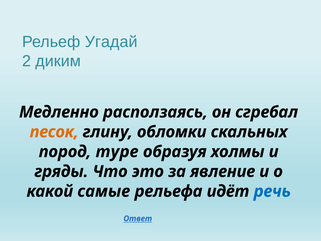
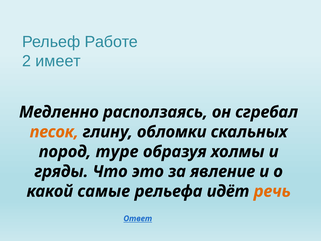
Угадай: Угадай -> Работе (111, 42)
диким: диким -> имеет (58, 61)
речь colour: blue -> orange (272, 191)
